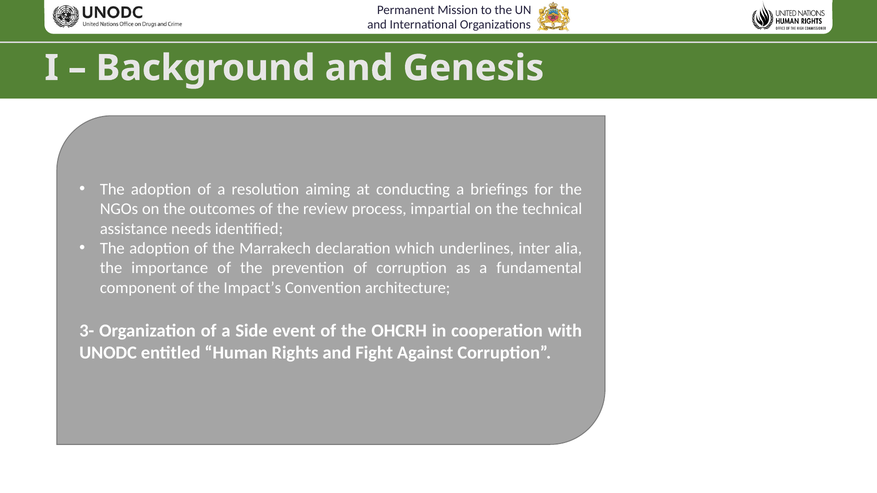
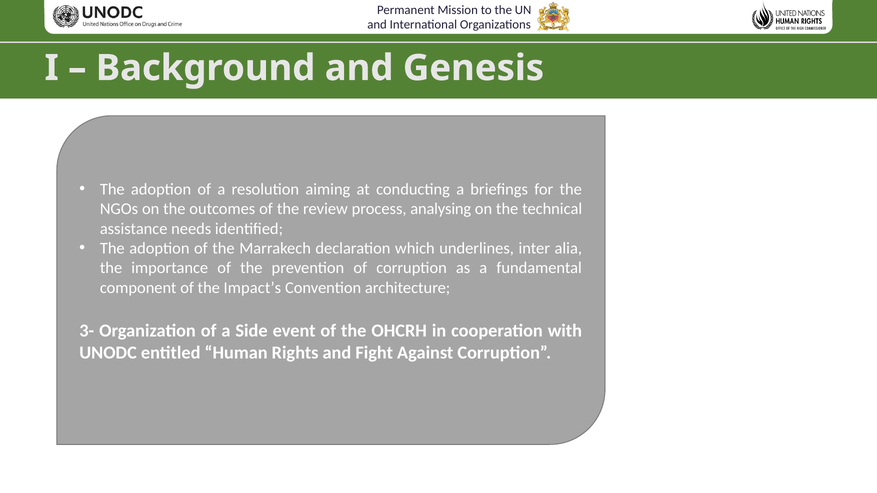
impartial: impartial -> analysing (441, 209)
